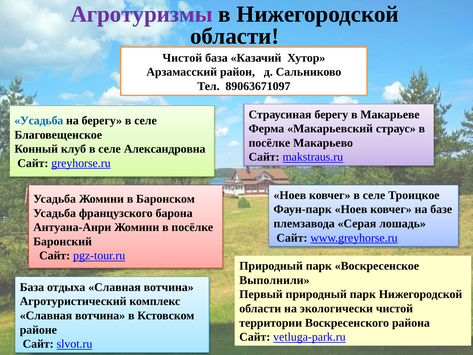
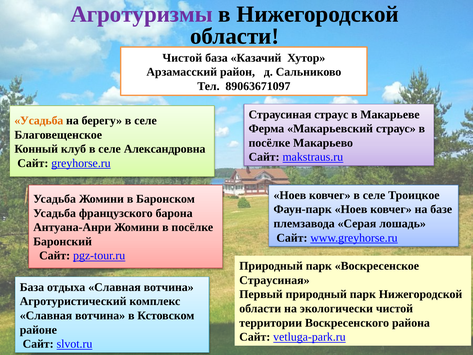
Страусиная берегу: берегу -> страус (331, 114)
Усадьба colour: blue -> orange (39, 121)
Выполнили: Выполнили -> Страусиная (274, 280)
